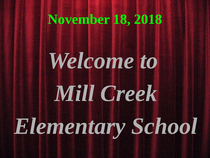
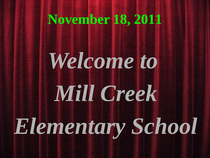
2018: 2018 -> 2011 (148, 19)
